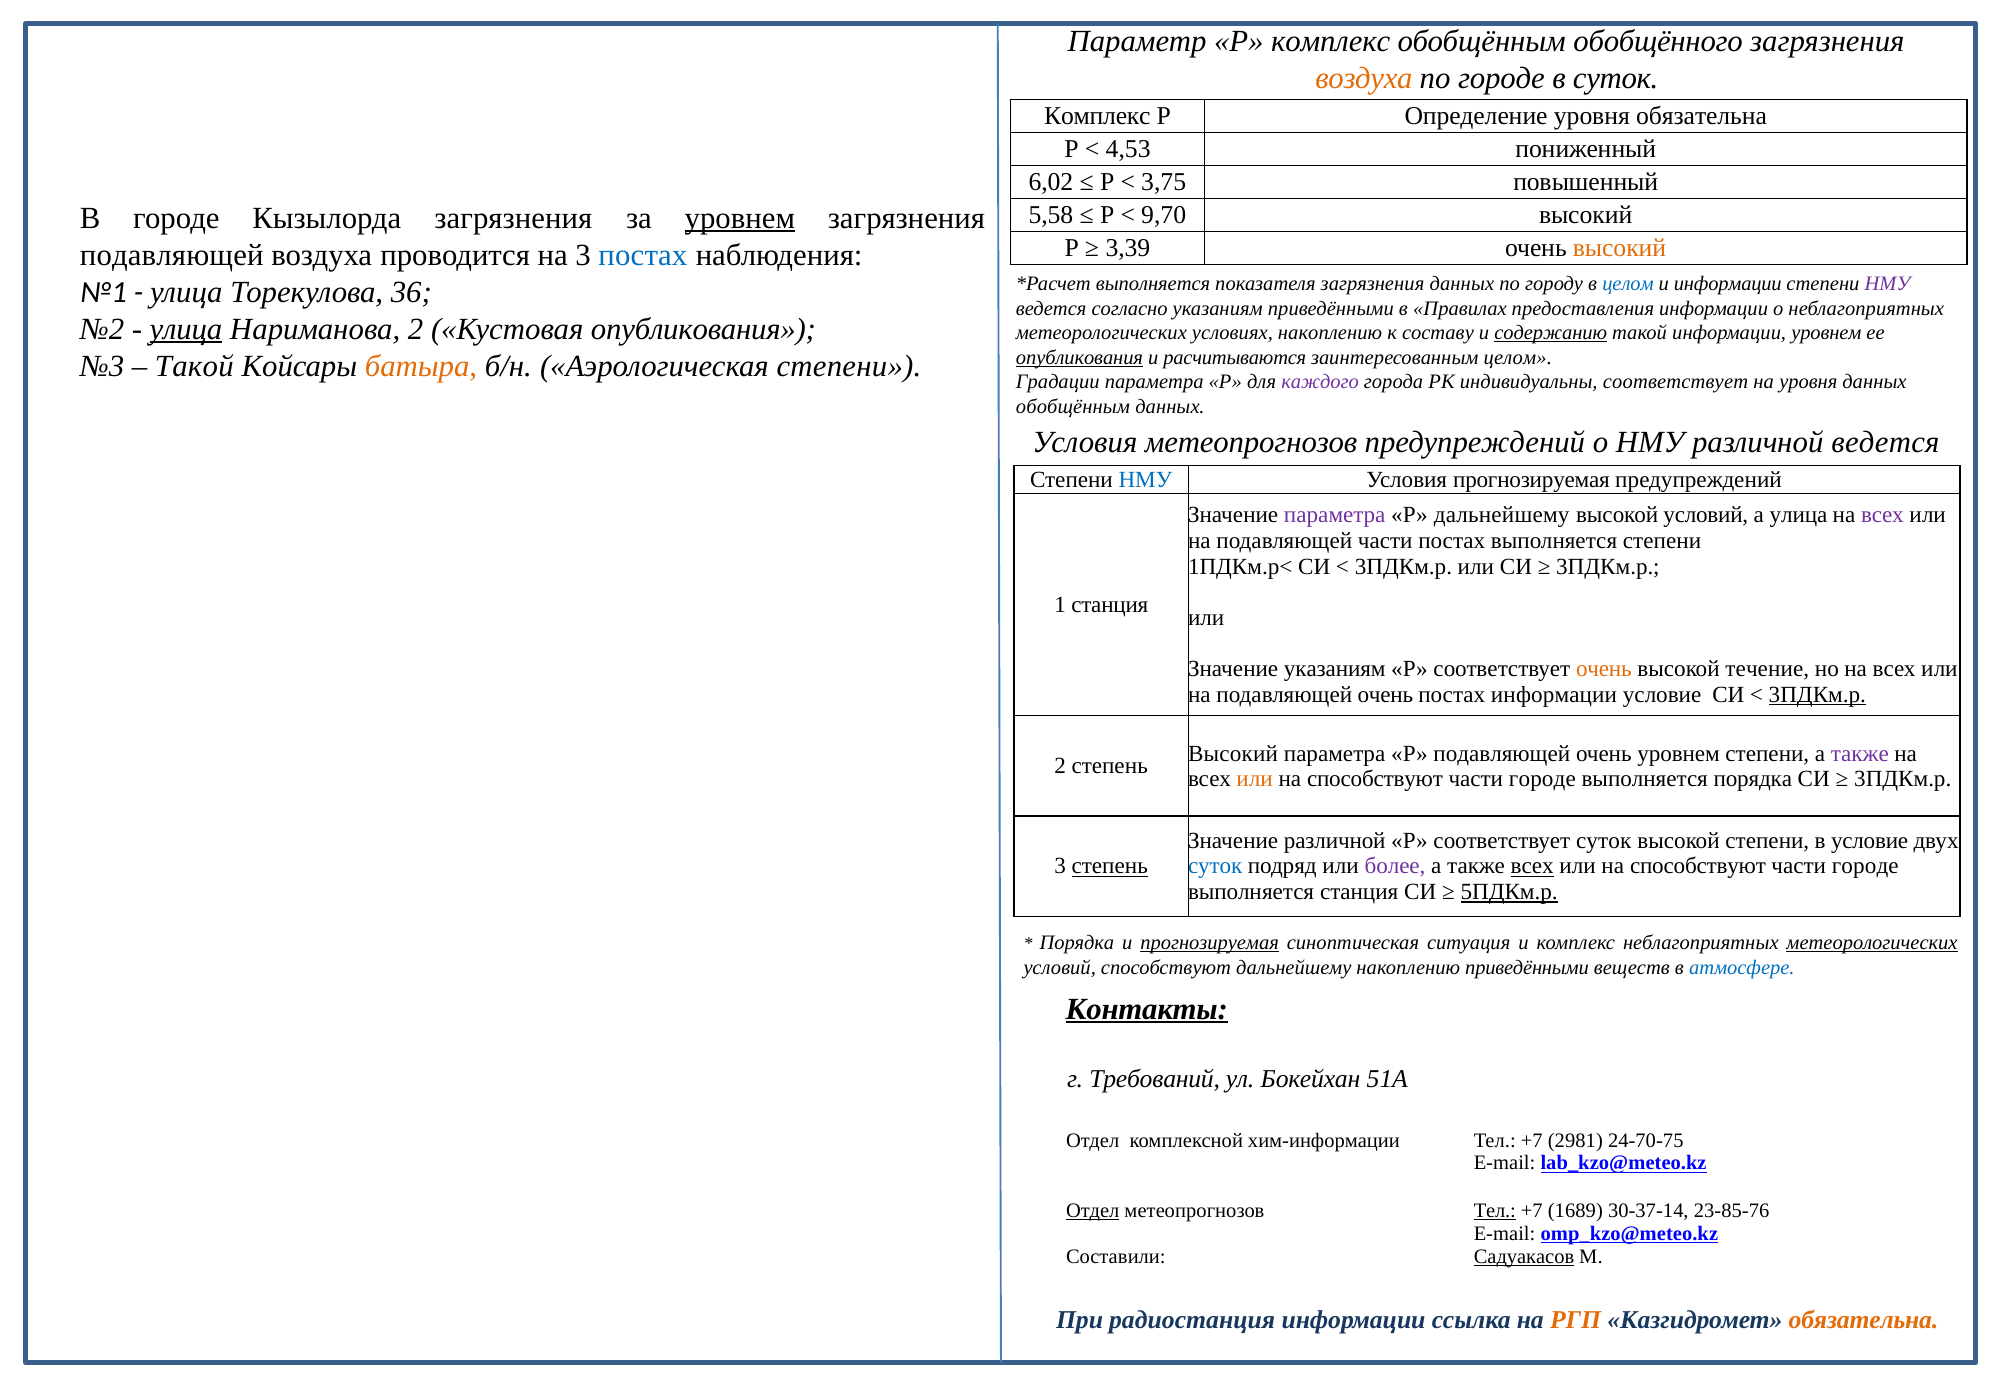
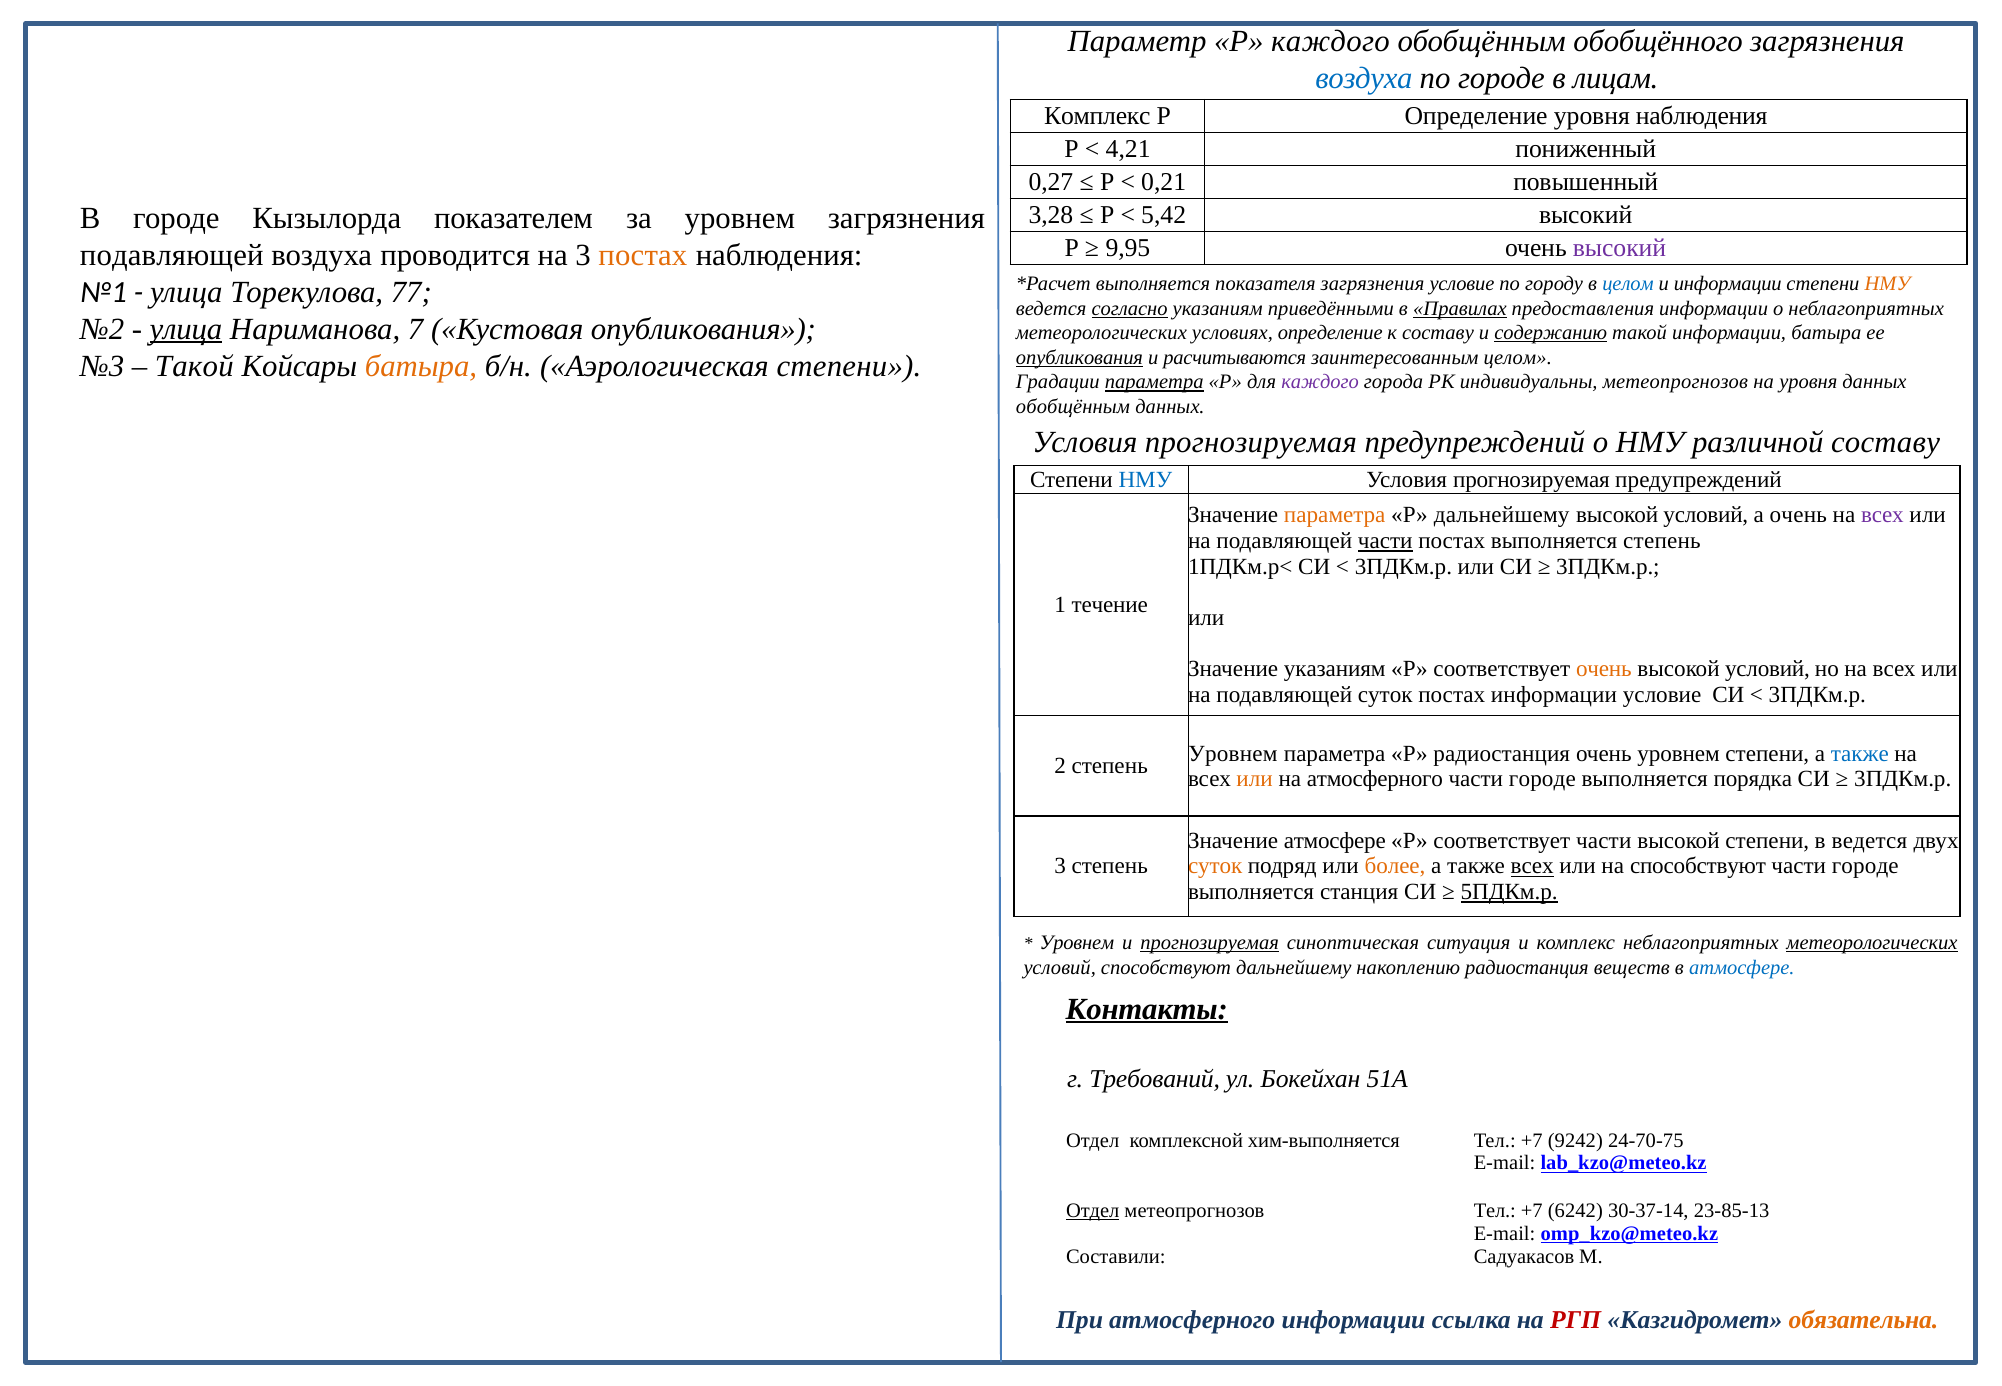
Р комплекс: комплекс -> каждого (1330, 42)
воздуха colour: orange -> blue (1364, 79)
в суток: суток -> лицам (1616, 79)
уровня обязательна: обязательна -> наблюдения (1702, 116)
4,53: 4,53 -> 4,21 (1128, 149)
6,02: 6,02 -> 0,27 (1051, 182)
3,75: 3,75 -> 0,21 (1164, 182)
5,58: 5,58 -> 3,28 (1051, 215)
9,70: 9,70 -> 5,42 (1164, 215)
Кызылорда загрязнения: загрязнения -> показателем (514, 218)
уровнем underline: present -> none (740, 218)
3,39: 3,39 -> 9,95 (1128, 248)
высокий colour: orange -> purple (1620, 248)
постах colour: blue -> orange (643, 255)
загрязнения данных: данных -> условие (1462, 284)
НМУ colour: purple -> orange (1887, 284)
36: 36 -> 77 (411, 292)
согласно underline: none -> present (1130, 308)
Правилах underline: none -> present (1460, 308)
Нариманова 2: 2 -> 7 (416, 329)
условиях накоплению: накоплению -> определение (1330, 333)
информации уровнем: уровнем -> батыра (1826, 333)
параметра underline: none -> present (1154, 382)
индивидуальны соответствует: соответствует -> метеопрогнозов (1675, 382)
метеопрогнозов: метеопрогнозов -> прогнозируемая (1251, 442)
различной ведется: ведется -> составу (1885, 442)
параметра colour: purple -> orange (1335, 515)
а улица: улица -> очень (1798, 515)
части underline: none -> present (1385, 541)
выполняется степени: степени -> степень (1662, 541)
1 станция: станция -> течение (1110, 605)
течение: течение -> условий (1767, 669)
на подавляющей очень: очень -> суток (1385, 695)
3ПДКм.р underline: present -> none (1817, 695)
Высокий: Высокий -> Уровнем (1233, 753)
Р подавляющей: подавляющей -> радиостанция (1502, 753)
также colour: purple -> blue (1860, 753)
способствуют: способствуют -> атмосферного (1375, 779)
Значение различной: различной -> атмосфере (1335, 841)
соответствует суток: суток -> части (1604, 841)
в условие: условие -> ведется (1869, 841)
степень underline: present -> none (1110, 866)
суток colour: blue -> orange (1215, 866)
более colour: purple -> orange (1395, 866)
Порядка: Порядка -> Уровнем (1077, 943)
накоплению приведёнными: приведёнными -> радиостанция (1527, 967)
хим-информации: хим-информации -> хим-выполняется (1324, 1140)
2981: 2981 -> 9242 (1575, 1140)
Тел underline: present -> none (1495, 1211)
1689: 1689 -> 6242 (1575, 1211)
23-85-76: 23-85-76 -> 23-85-13 (1732, 1211)
Садуакасов underline: present -> none (1524, 1256)
При радиостанция: радиостанция -> атмосферного (1192, 1320)
РГП colour: orange -> red (1576, 1320)
